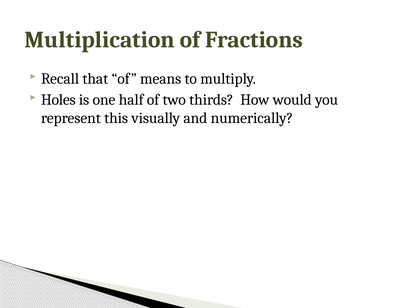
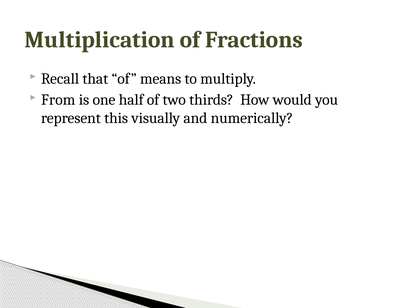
Holes: Holes -> From (58, 100)
